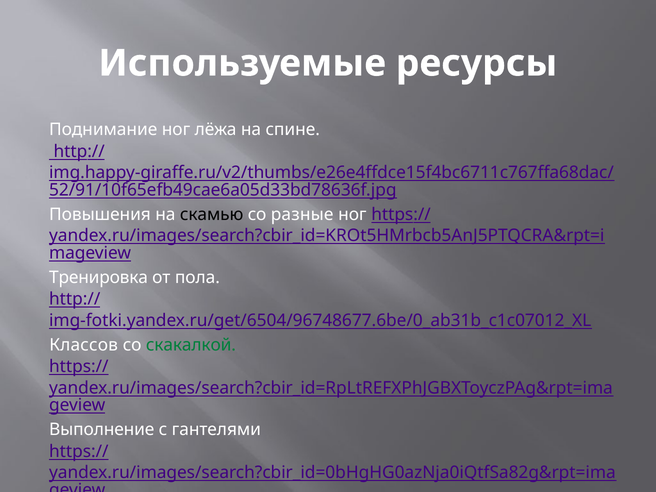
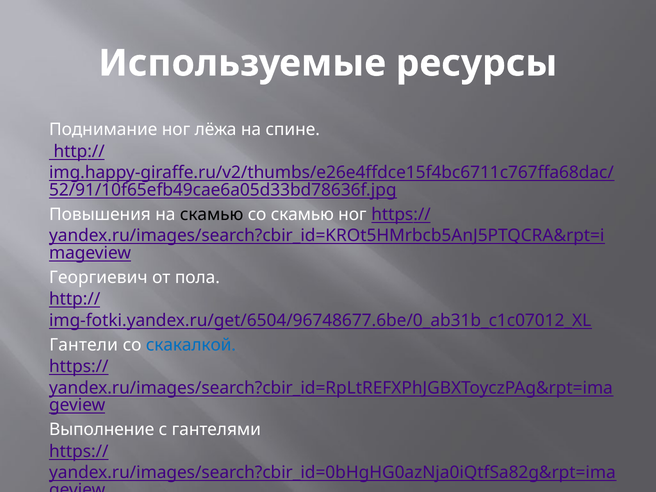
со разные: разные -> скамью (302, 214)
Тренировка: Тренировка -> Георгиевич (98, 277)
Классов: Классов -> Гантели (84, 345)
скакалкой colour: green -> blue (191, 345)
